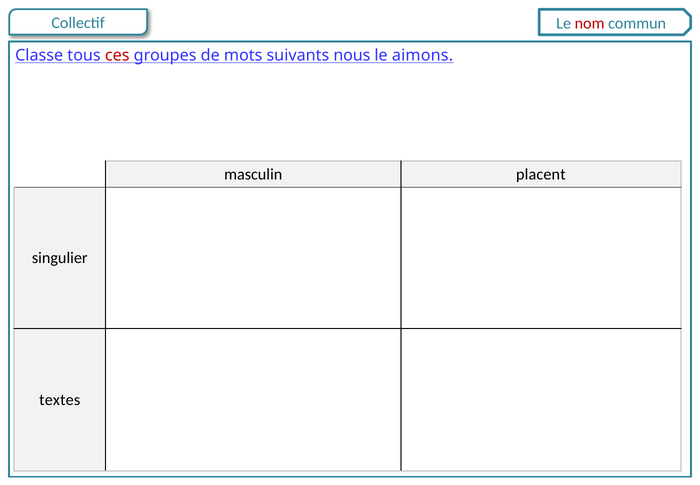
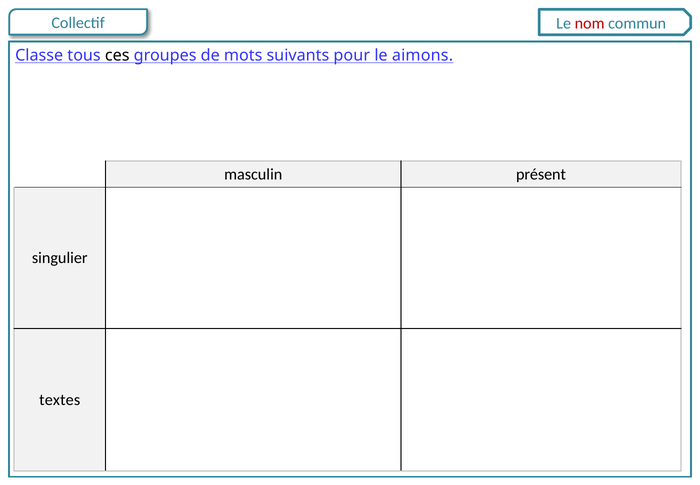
ces colour: red -> black (117, 55)
nous: nous -> pour (352, 55)
placent: placent -> présent (541, 174)
